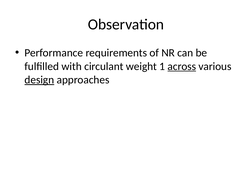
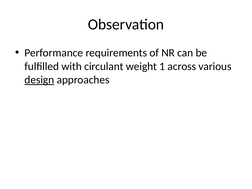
across underline: present -> none (182, 66)
